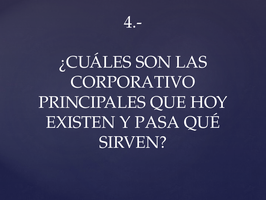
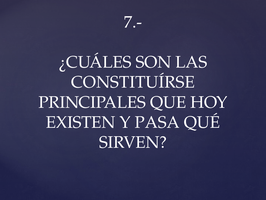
4.-: 4.- -> 7.- (133, 22)
CORPORATIVO: CORPORATIVO -> CONSTITUÍRSE (133, 82)
